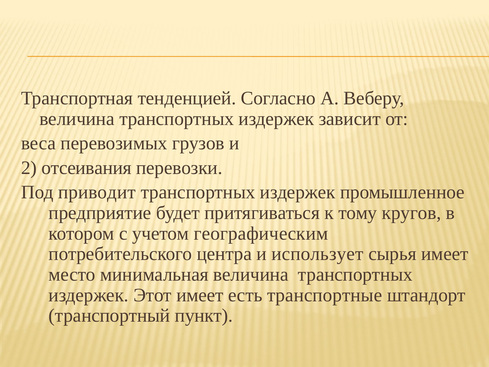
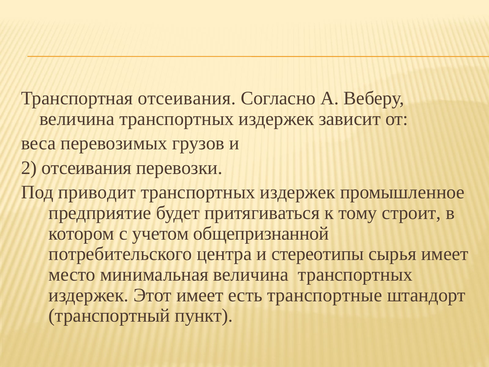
Транспортная тенденцией: тенденцией -> отсеивания (187, 98)
кругов: кругов -> строит (411, 213)
географическим: географическим -> общепризнанной (261, 233)
использует: использует -> стереотипы (318, 254)
